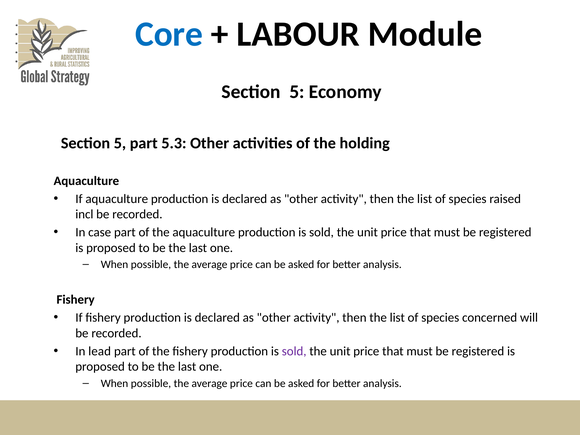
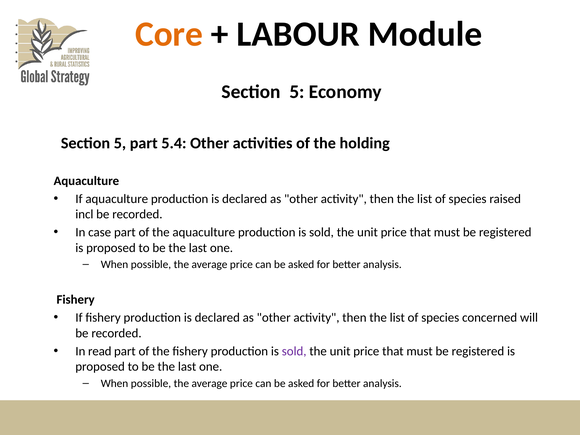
Core colour: blue -> orange (169, 34)
5.3: 5.3 -> 5.4 (174, 143)
lead: lead -> read (100, 351)
